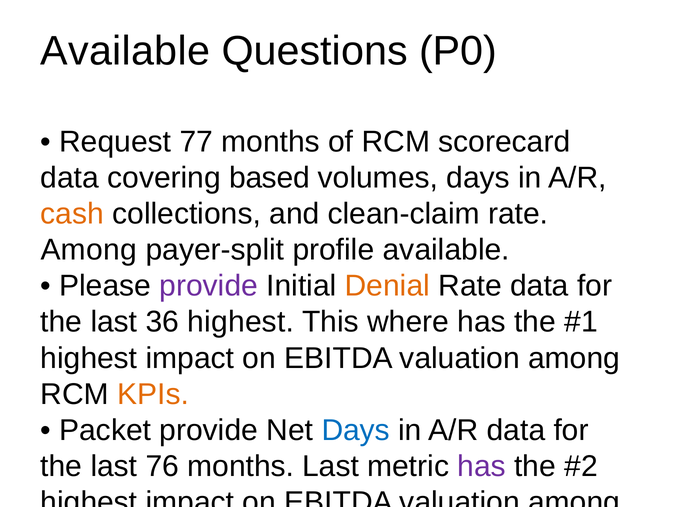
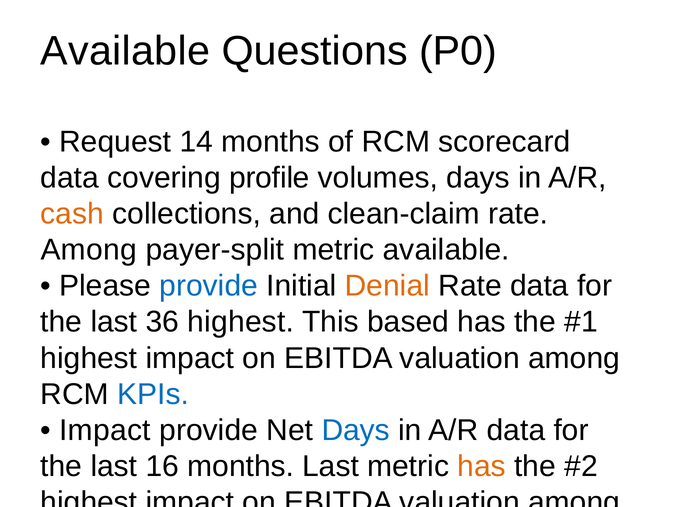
77: 77 -> 14 (196, 142)
based: based -> profile (269, 178)
payer-split profile: profile -> metric (333, 250)
provide colour: purple -> blue (209, 286)
where: where -> based (408, 322)
KPIs colour: orange -> blue (153, 394)
Packet: Packet -> Impact (105, 430)
76: 76 -> 16 (162, 466)
has colour: purple -> orange (482, 466)
